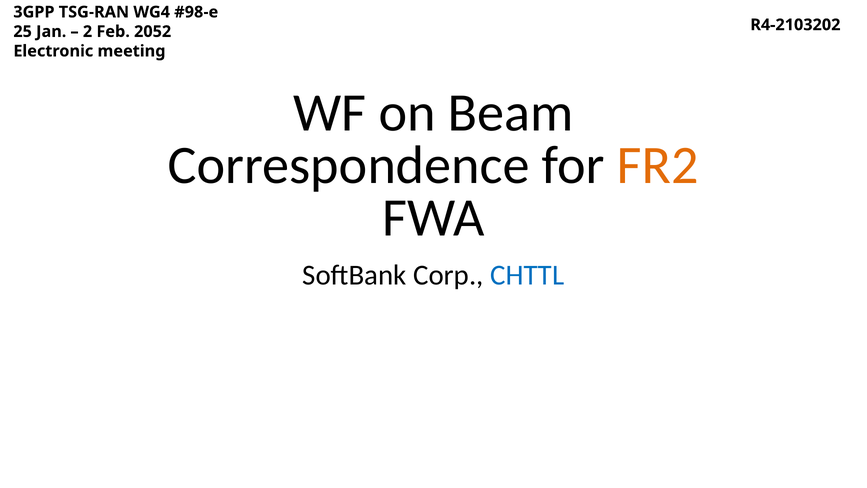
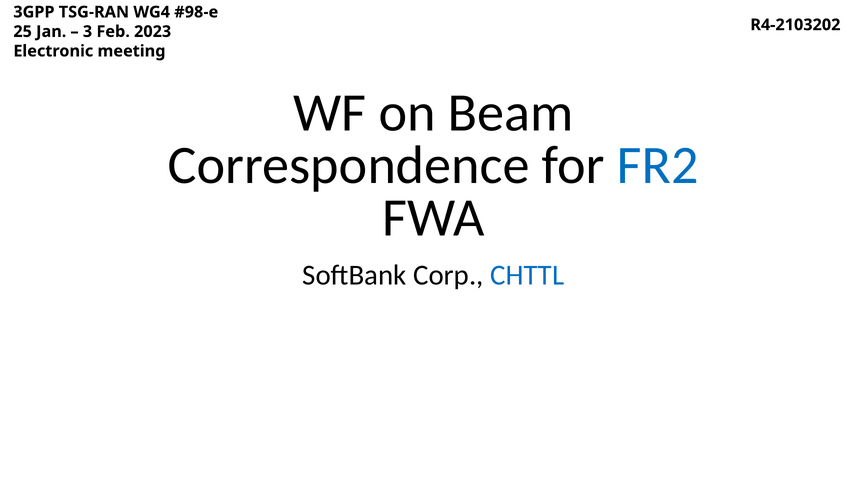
2: 2 -> 3 (88, 32)
2052: 2052 -> 2023 (153, 32)
FR2 colour: orange -> blue (658, 165)
